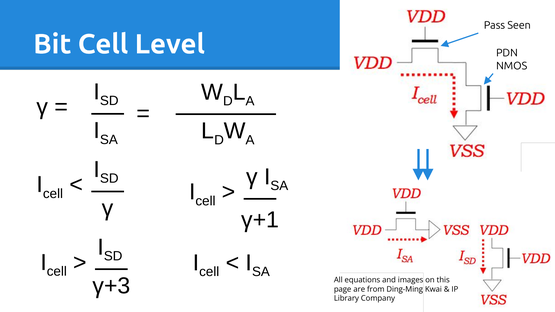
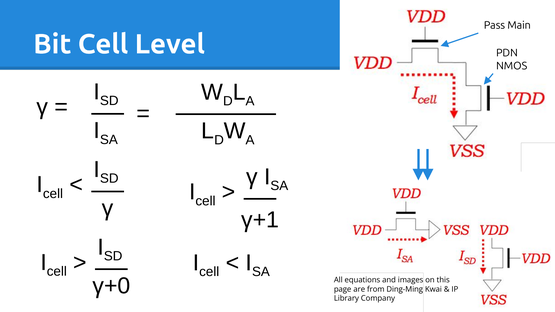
Seen: Seen -> Main (519, 25)
γ+3: γ+3 -> γ+0 (111, 286)
